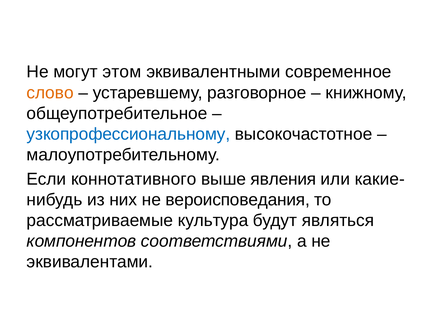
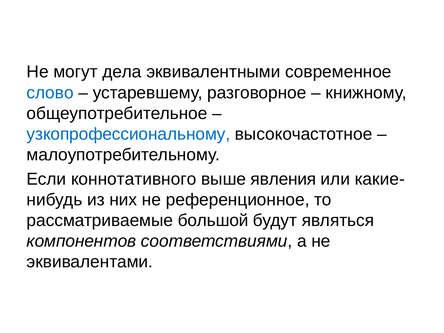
этом: этом -> дела (122, 72)
слово colour: orange -> blue (50, 93)
вероисповедания: вероисповедания -> референционное (238, 200)
культура: культура -> большой (213, 220)
